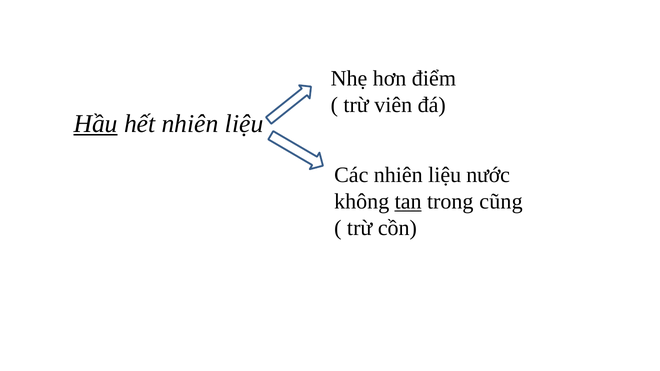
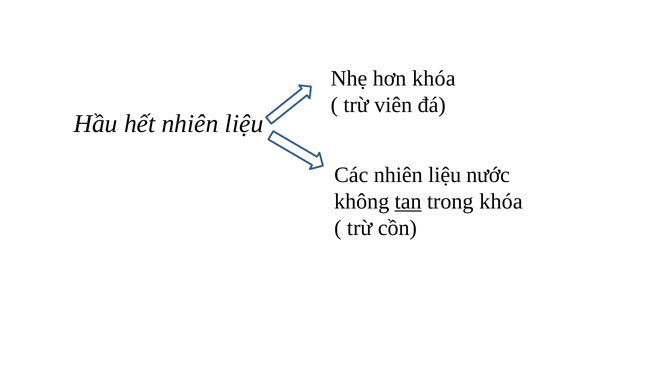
hơn điểm: điểm -> khóa (434, 79)
Hầu underline: present -> none (96, 124)
trong cũng: cũng -> khóa (501, 202)
